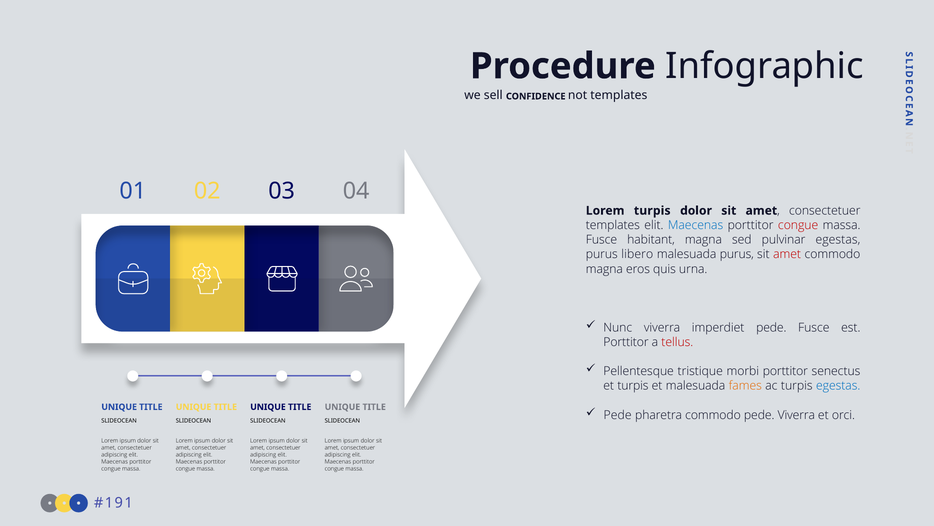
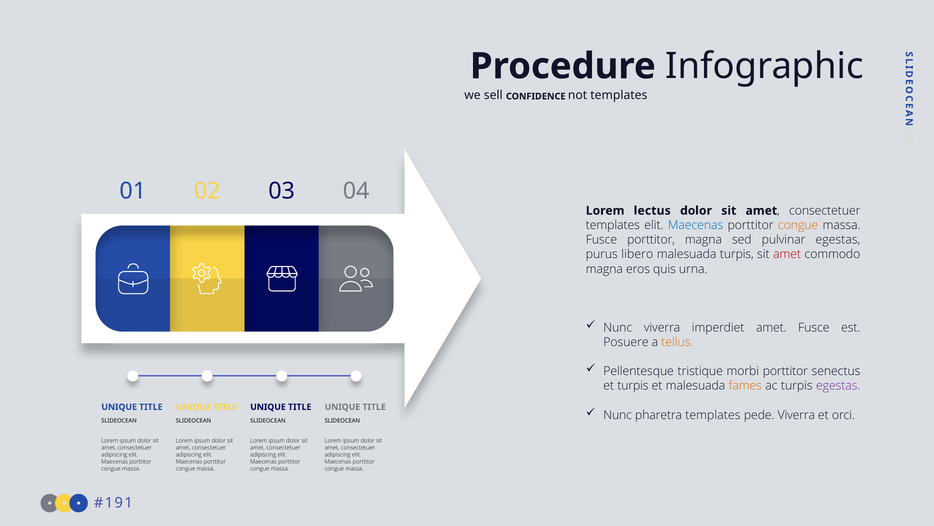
Lorem turpis: turpis -> lectus (652, 210)
congue colour: red -> orange (798, 225)
Fusce habitant: habitant -> porttitor (651, 240)
malesuada purus: purus -> turpis (737, 254)
imperdiet pede: pede -> amet (771, 327)
Porttitor: Porttitor -> Posuere (626, 342)
tellus colour: red -> orange (677, 342)
egestas colour: blue -> purple (838, 385)
Pede: Pede -> Nunc (618, 415)
pharetra commodo: commodo -> templates (713, 415)
